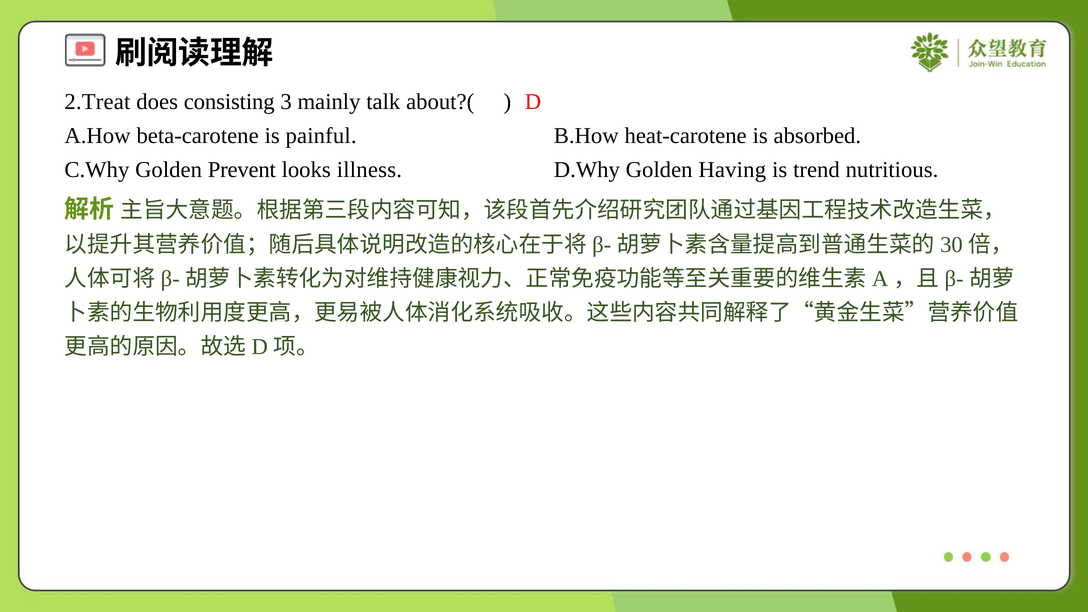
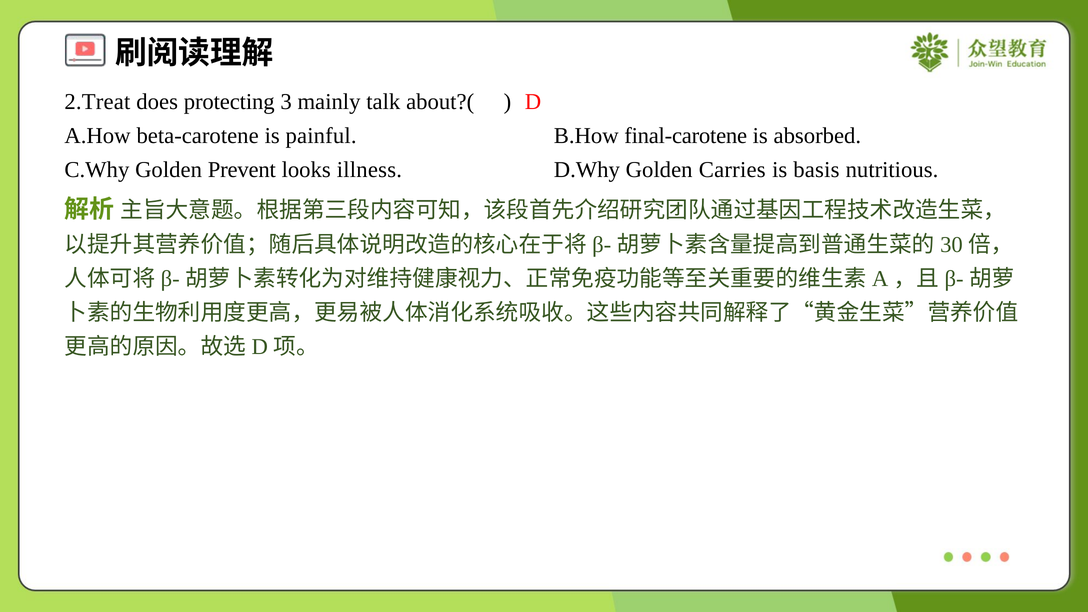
consisting: consisting -> protecting (229, 102)
heat-carotene: heat-carotene -> final-carotene (686, 136)
Having: Having -> Carries (732, 170)
trend: trend -> basis (816, 170)
